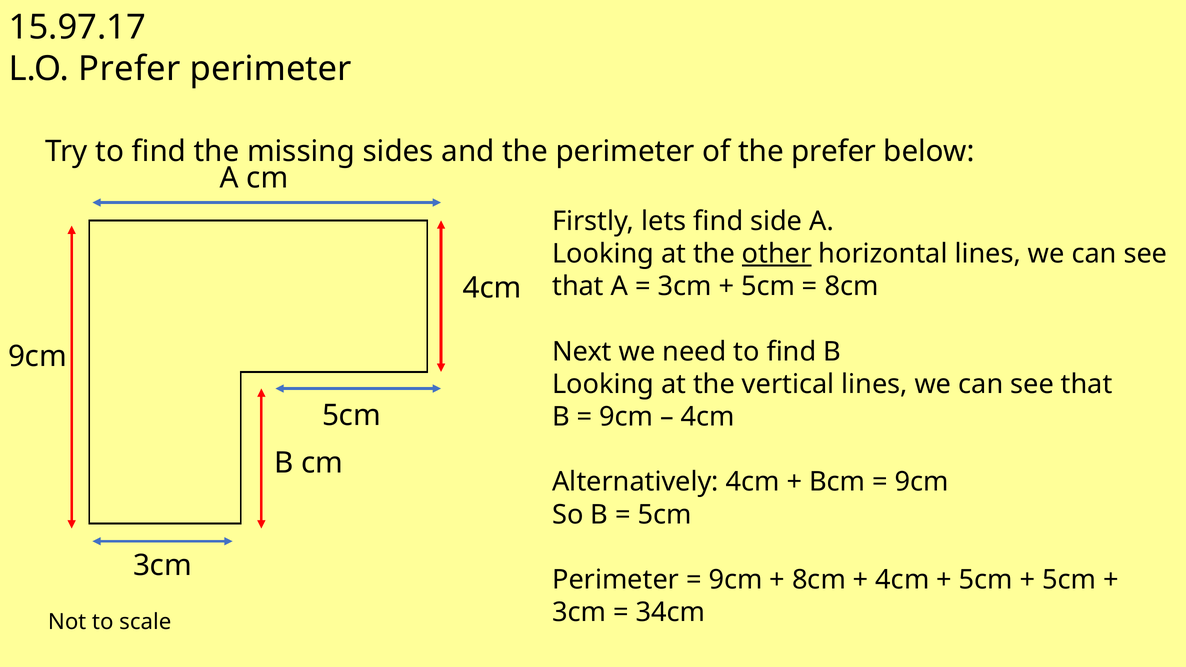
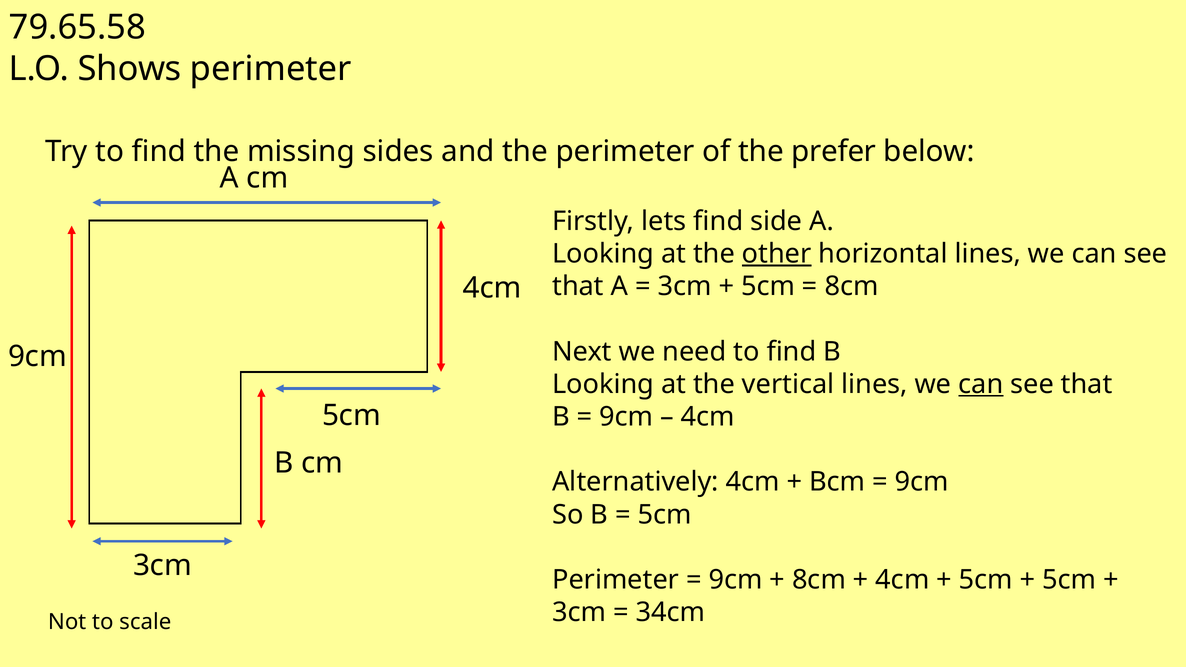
15.97.17: 15.97.17 -> 79.65.58 (77, 28)
L.O Prefer: Prefer -> Shows (130, 69)
can underline: none -> present (981, 384)
